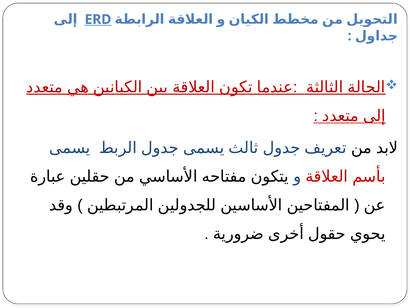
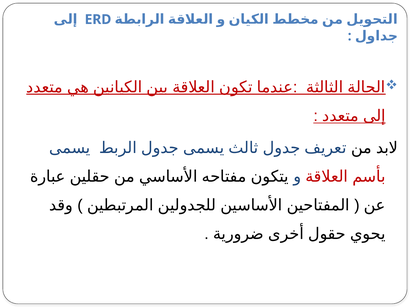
ERD underline: present -> none (98, 19)
